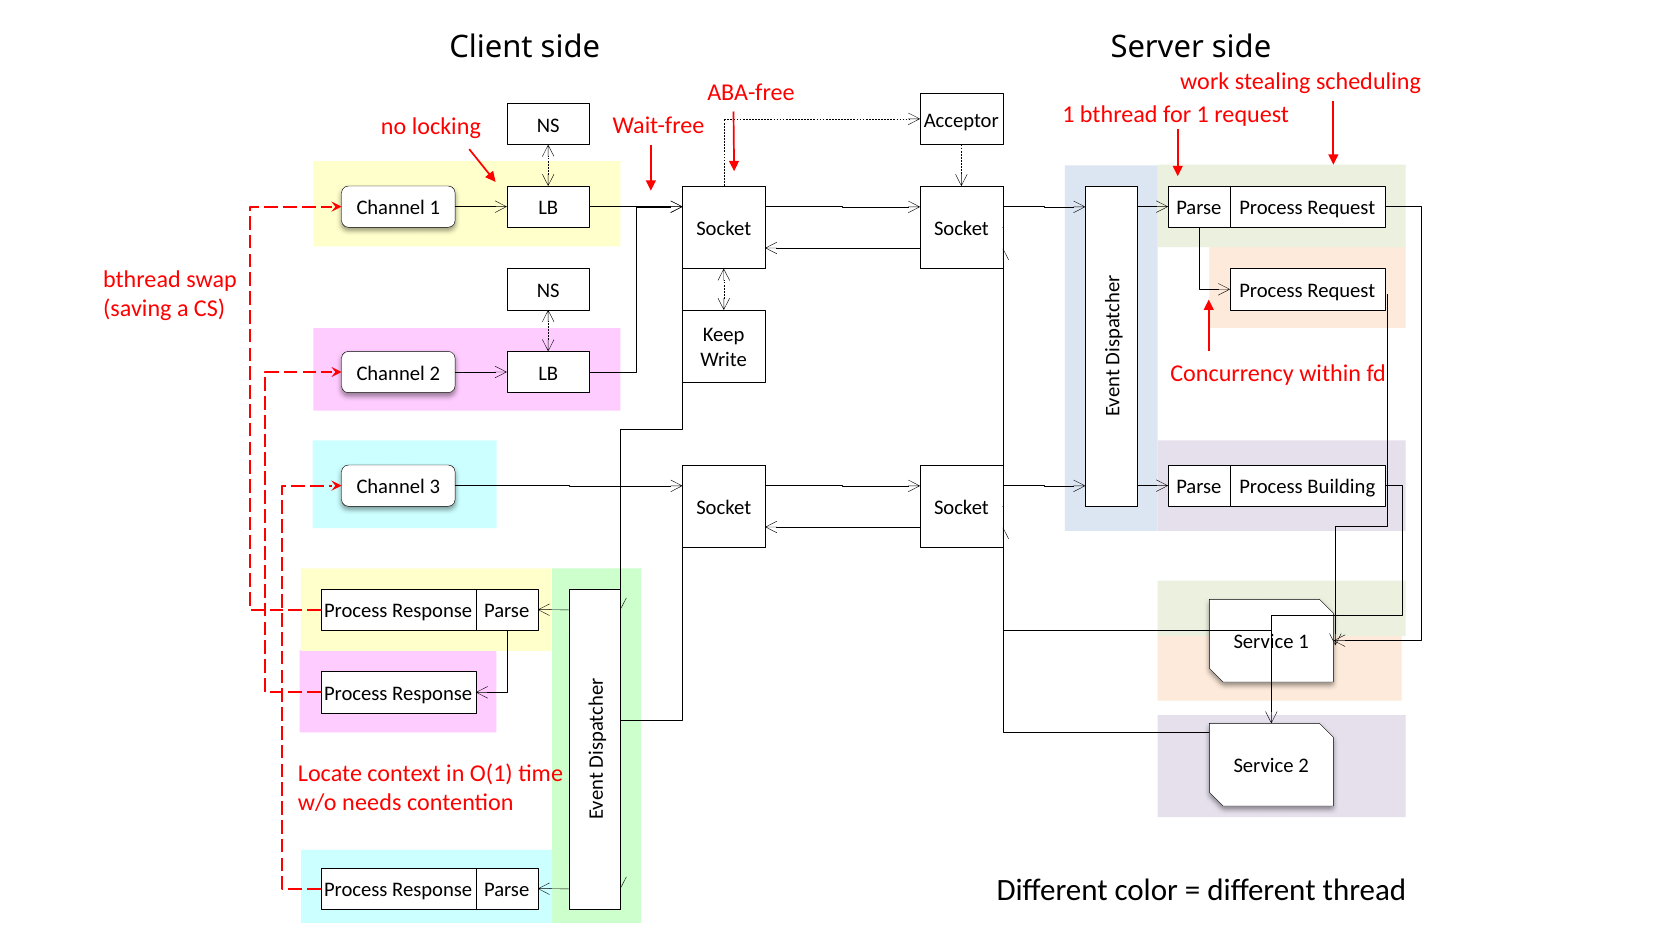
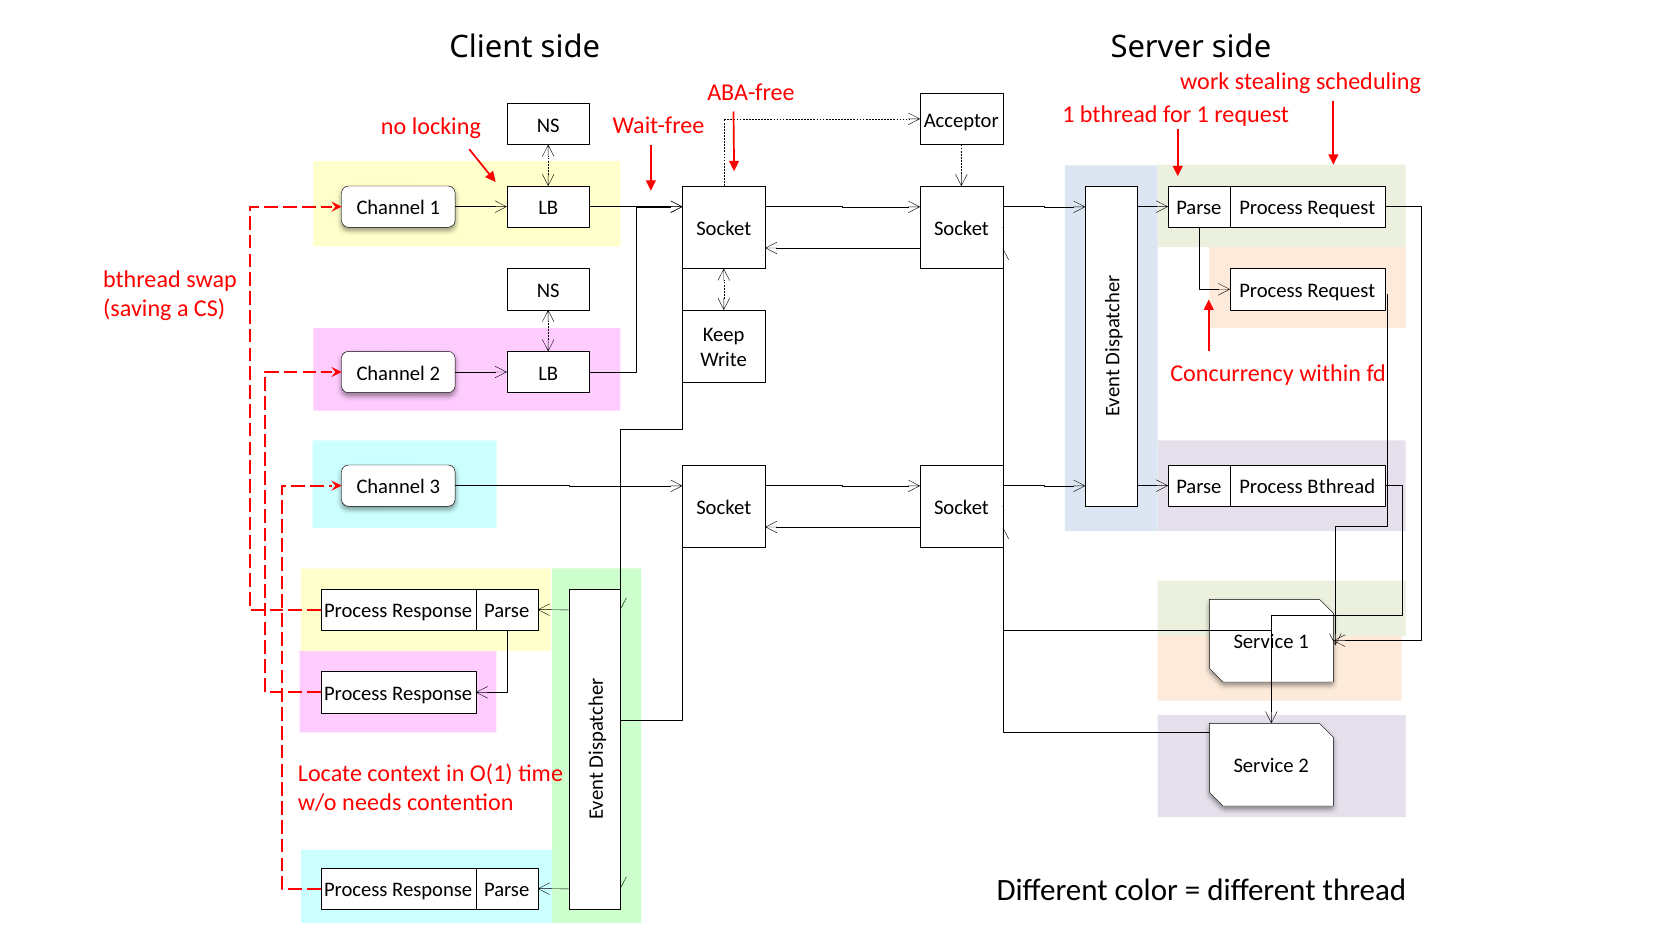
Process Building: Building -> Bthread (1341, 487)
